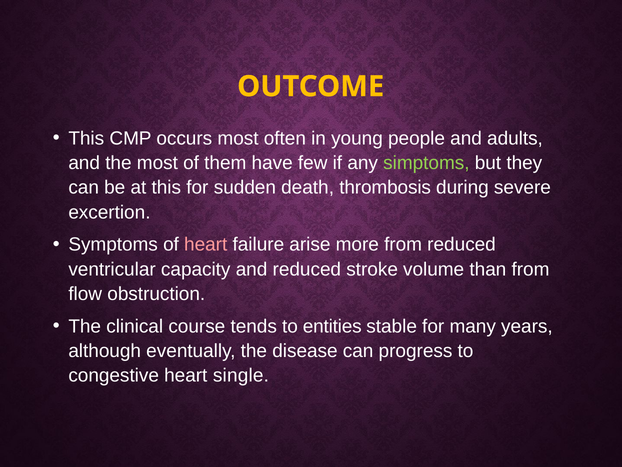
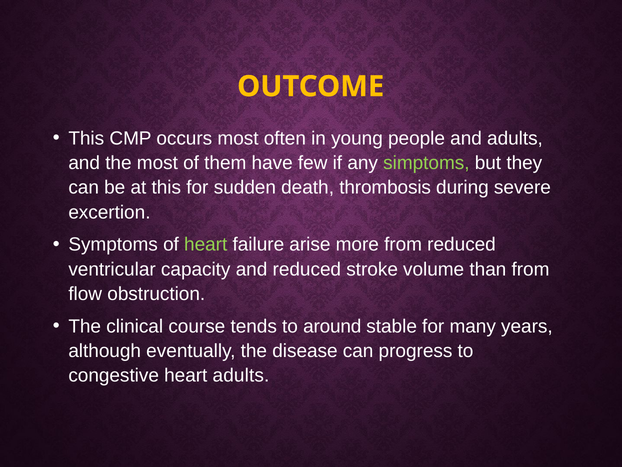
heart colour: pink -> light green (206, 244)
entities: entities -> around (332, 326)
heart single: single -> adults (241, 375)
